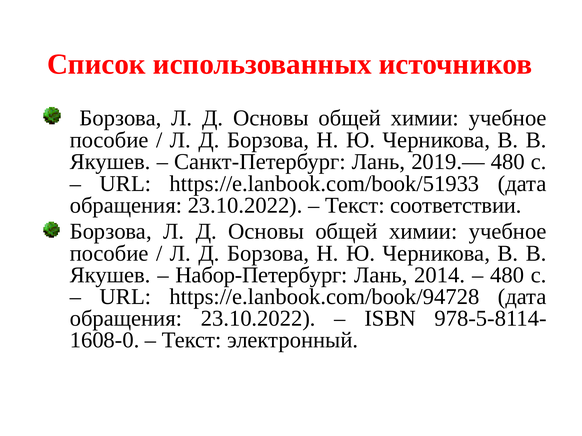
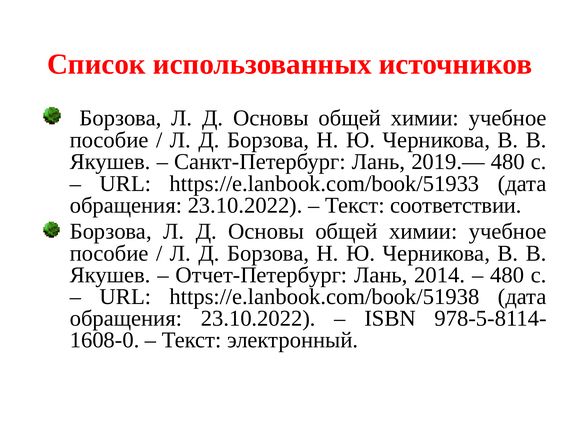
Набор-Петербург: Набор-Петербург -> Отчет-Петербург (261, 275)
https://e.lanbook.com/book/94728: https://e.lanbook.com/book/94728 -> https://e.lanbook.com/book/51938 (324, 297)
